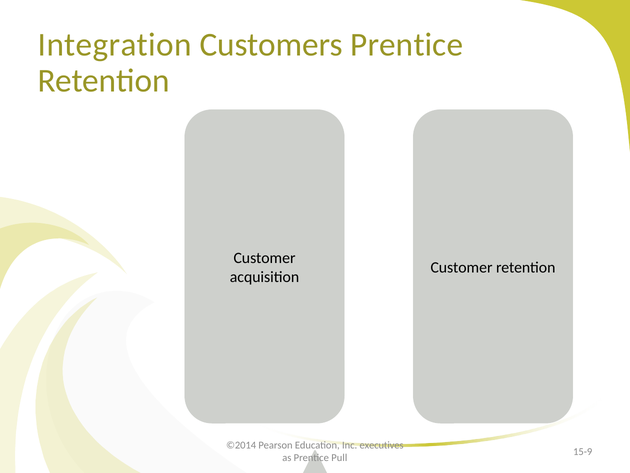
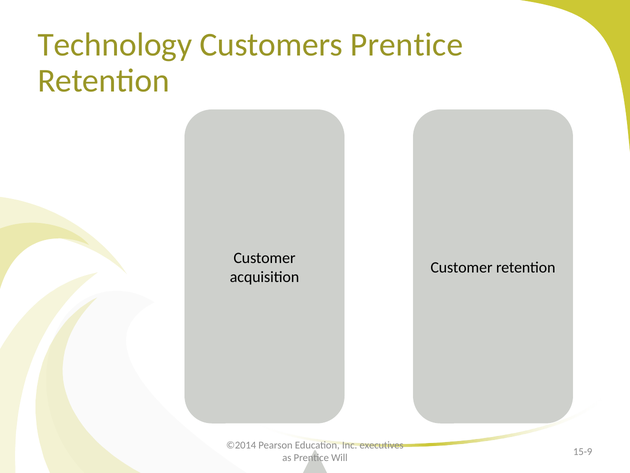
Integration: Integration -> Technology (115, 45)
Pull: Pull -> Will (339, 458)
